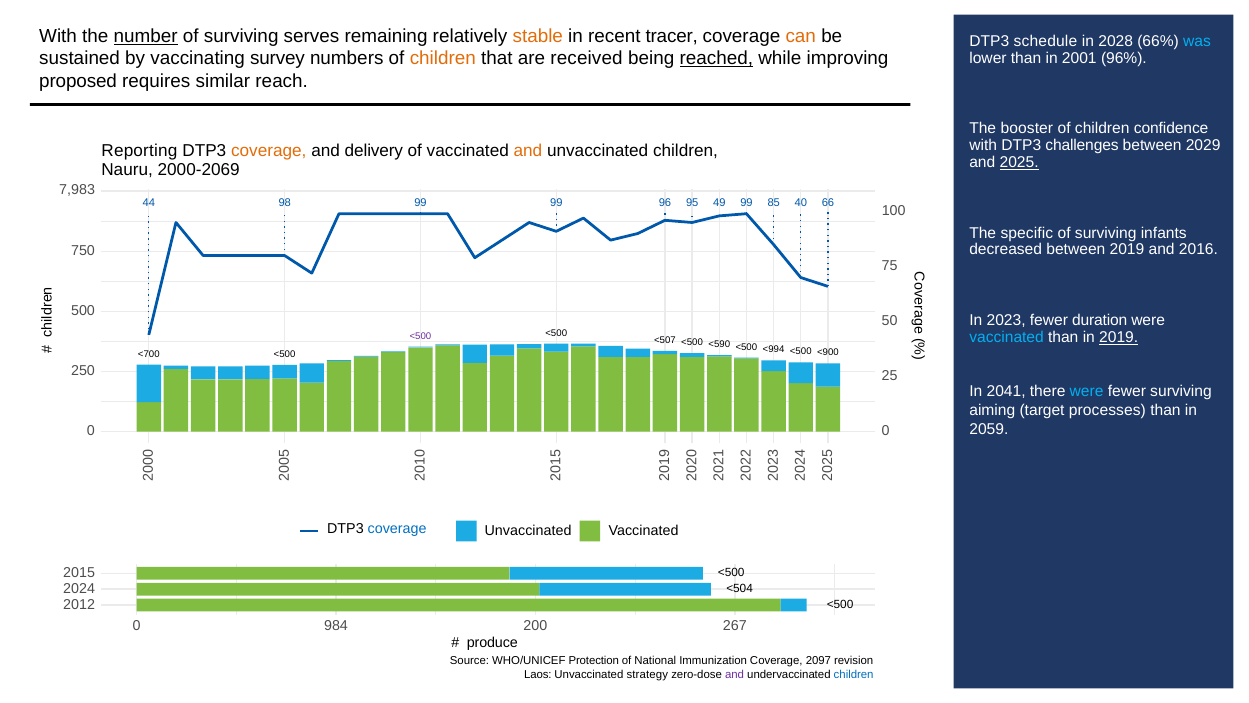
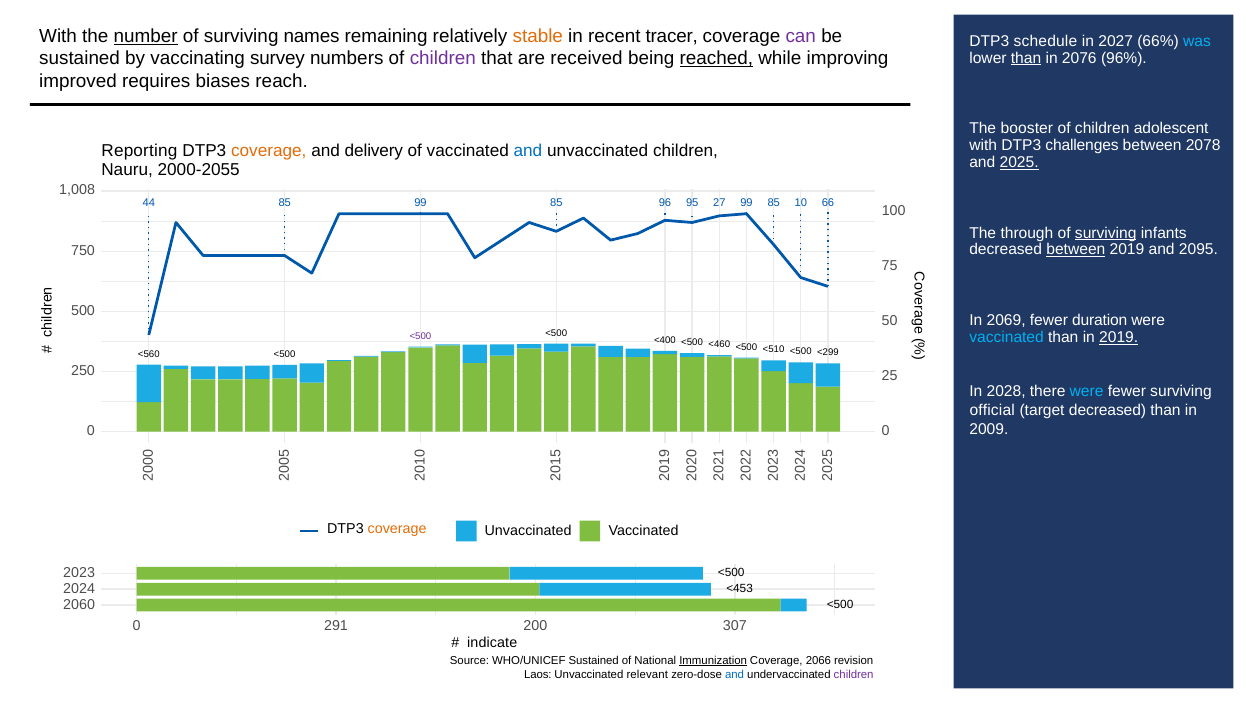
serves: serves -> names (312, 36)
can colour: orange -> purple (801, 36)
2028: 2028 -> 2027 (1116, 41)
children colour: orange -> purple (443, 59)
than underline: none -> present (1026, 58)
2001: 2001 -> 2076 (1079, 58)
proposed: proposed -> improved (78, 81)
similar: similar -> biases (223, 81)
confidence: confidence -> adolescent (1171, 129)
2029: 2029 -> 2078 (1203, 145)
and colour: orange -> blue (528, 151)
2000-2069: 2000-2069 -> 2000-2055 (199, 170)
7,983: 7,983 -> 1,008 (77, 189)
44 98: 98 -> 85 (285, 203)
99: 99 -> 85 (556, 203)
49: 49 -> 27 (719, 203)
40: 40 -> 10 (801, 203)
specific: specific -> through (1027, 233)
surviving underline: none -> present (1106, 233)
between underline: none -> present (1076, 250)
2016: 2016 -> 2095 (1198, 250)
2023: 2023 -> 2069 (1006, 320)
<507: <507 -> <400 (665, 340)
<590: <590 -> <460 (719, 344)
<994: <994 -> <510 (774, 349)
<900: <900 -> <299 (828, 352)
<700: <700 -> <560 (149, 354)
2041: 2041 -> 2028 (1006, 391)
aiming: aiming -> official (992, 410)
target processes: processes -> decreased (1108, 410)
2059: 2059 -> 2009 (989, 429)
coverage colour: blue -> orange (397, 529)
2015: 2015 -> 2023 (79, 572)
<504: <504 -> <453 (740, 588)
2012: 2012 -> 2060 (79, 604)
984: 984 -> 291 (336, 625)
267: 267 -> 307 (735, 625)
produce: produce -> indicate (492, 642)
WHO/UNICEF Protection: Protection -> Sustained (594, 660)
Immunization underline: none -> present (713, 660)
2097: 2097 -> 2066 (818, 660)
strategy: strategy -> relevant (647, 674)
and colour: purple -> blue (735, 674)
children colour: blue -> purple (854, 674)
